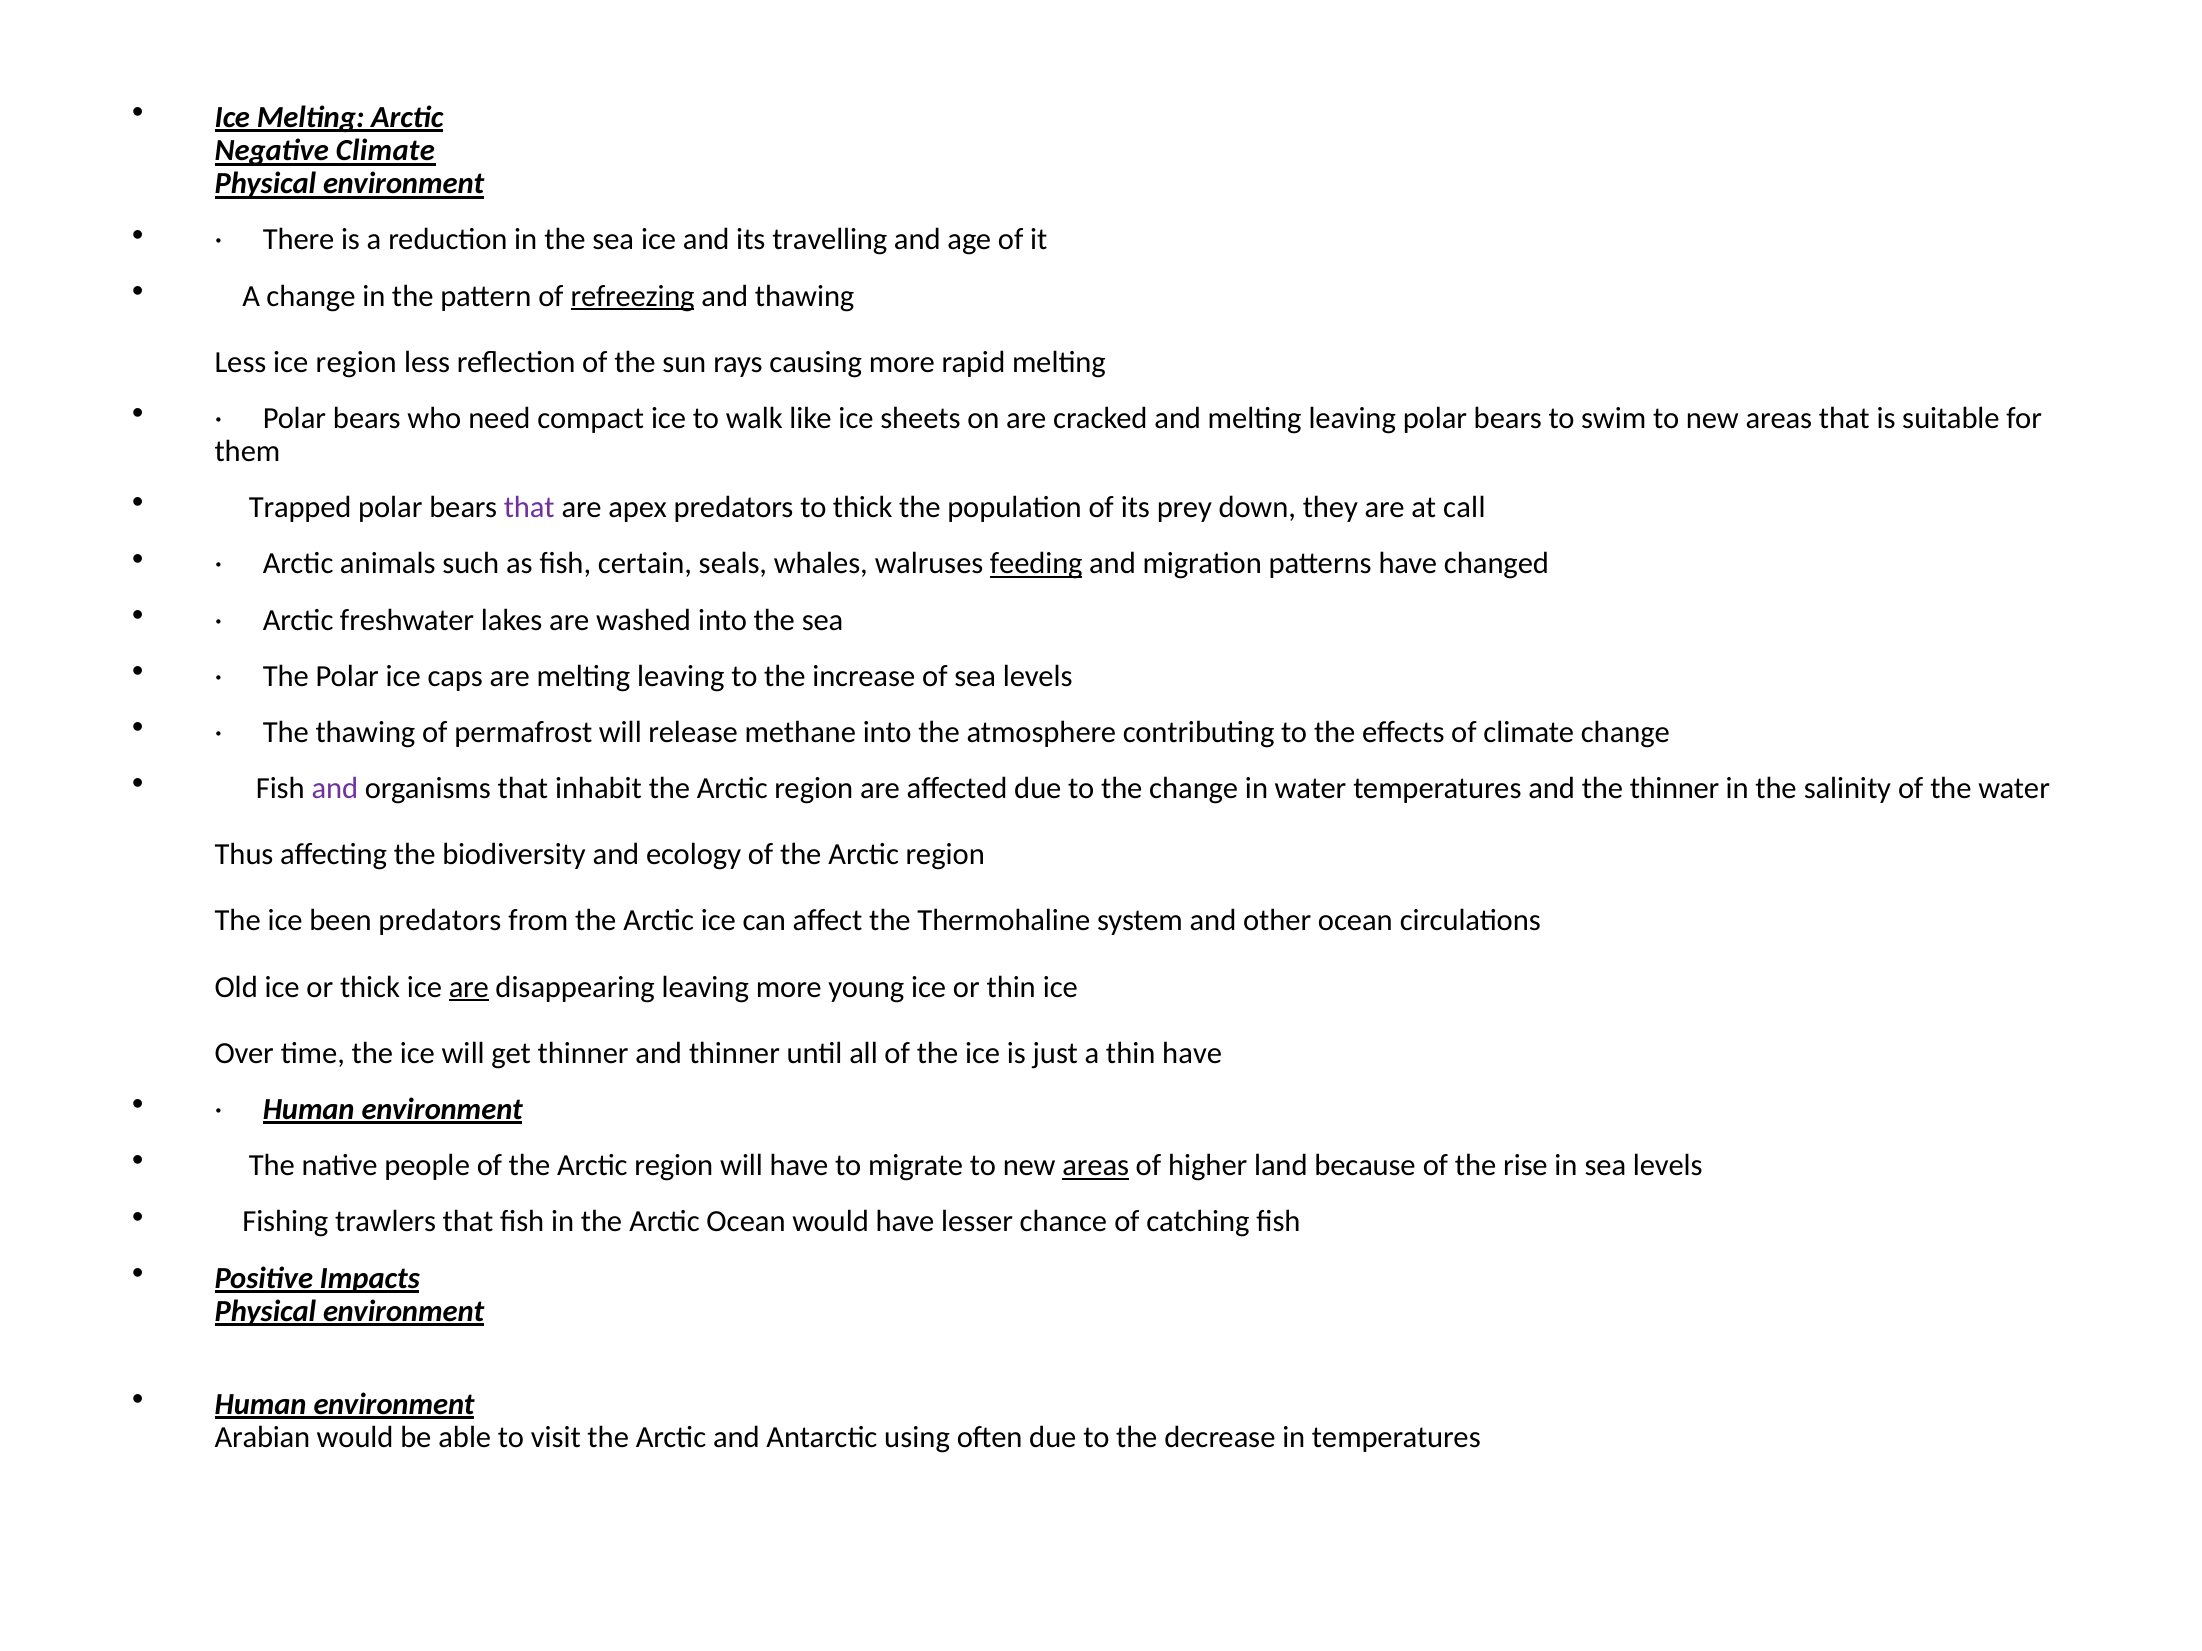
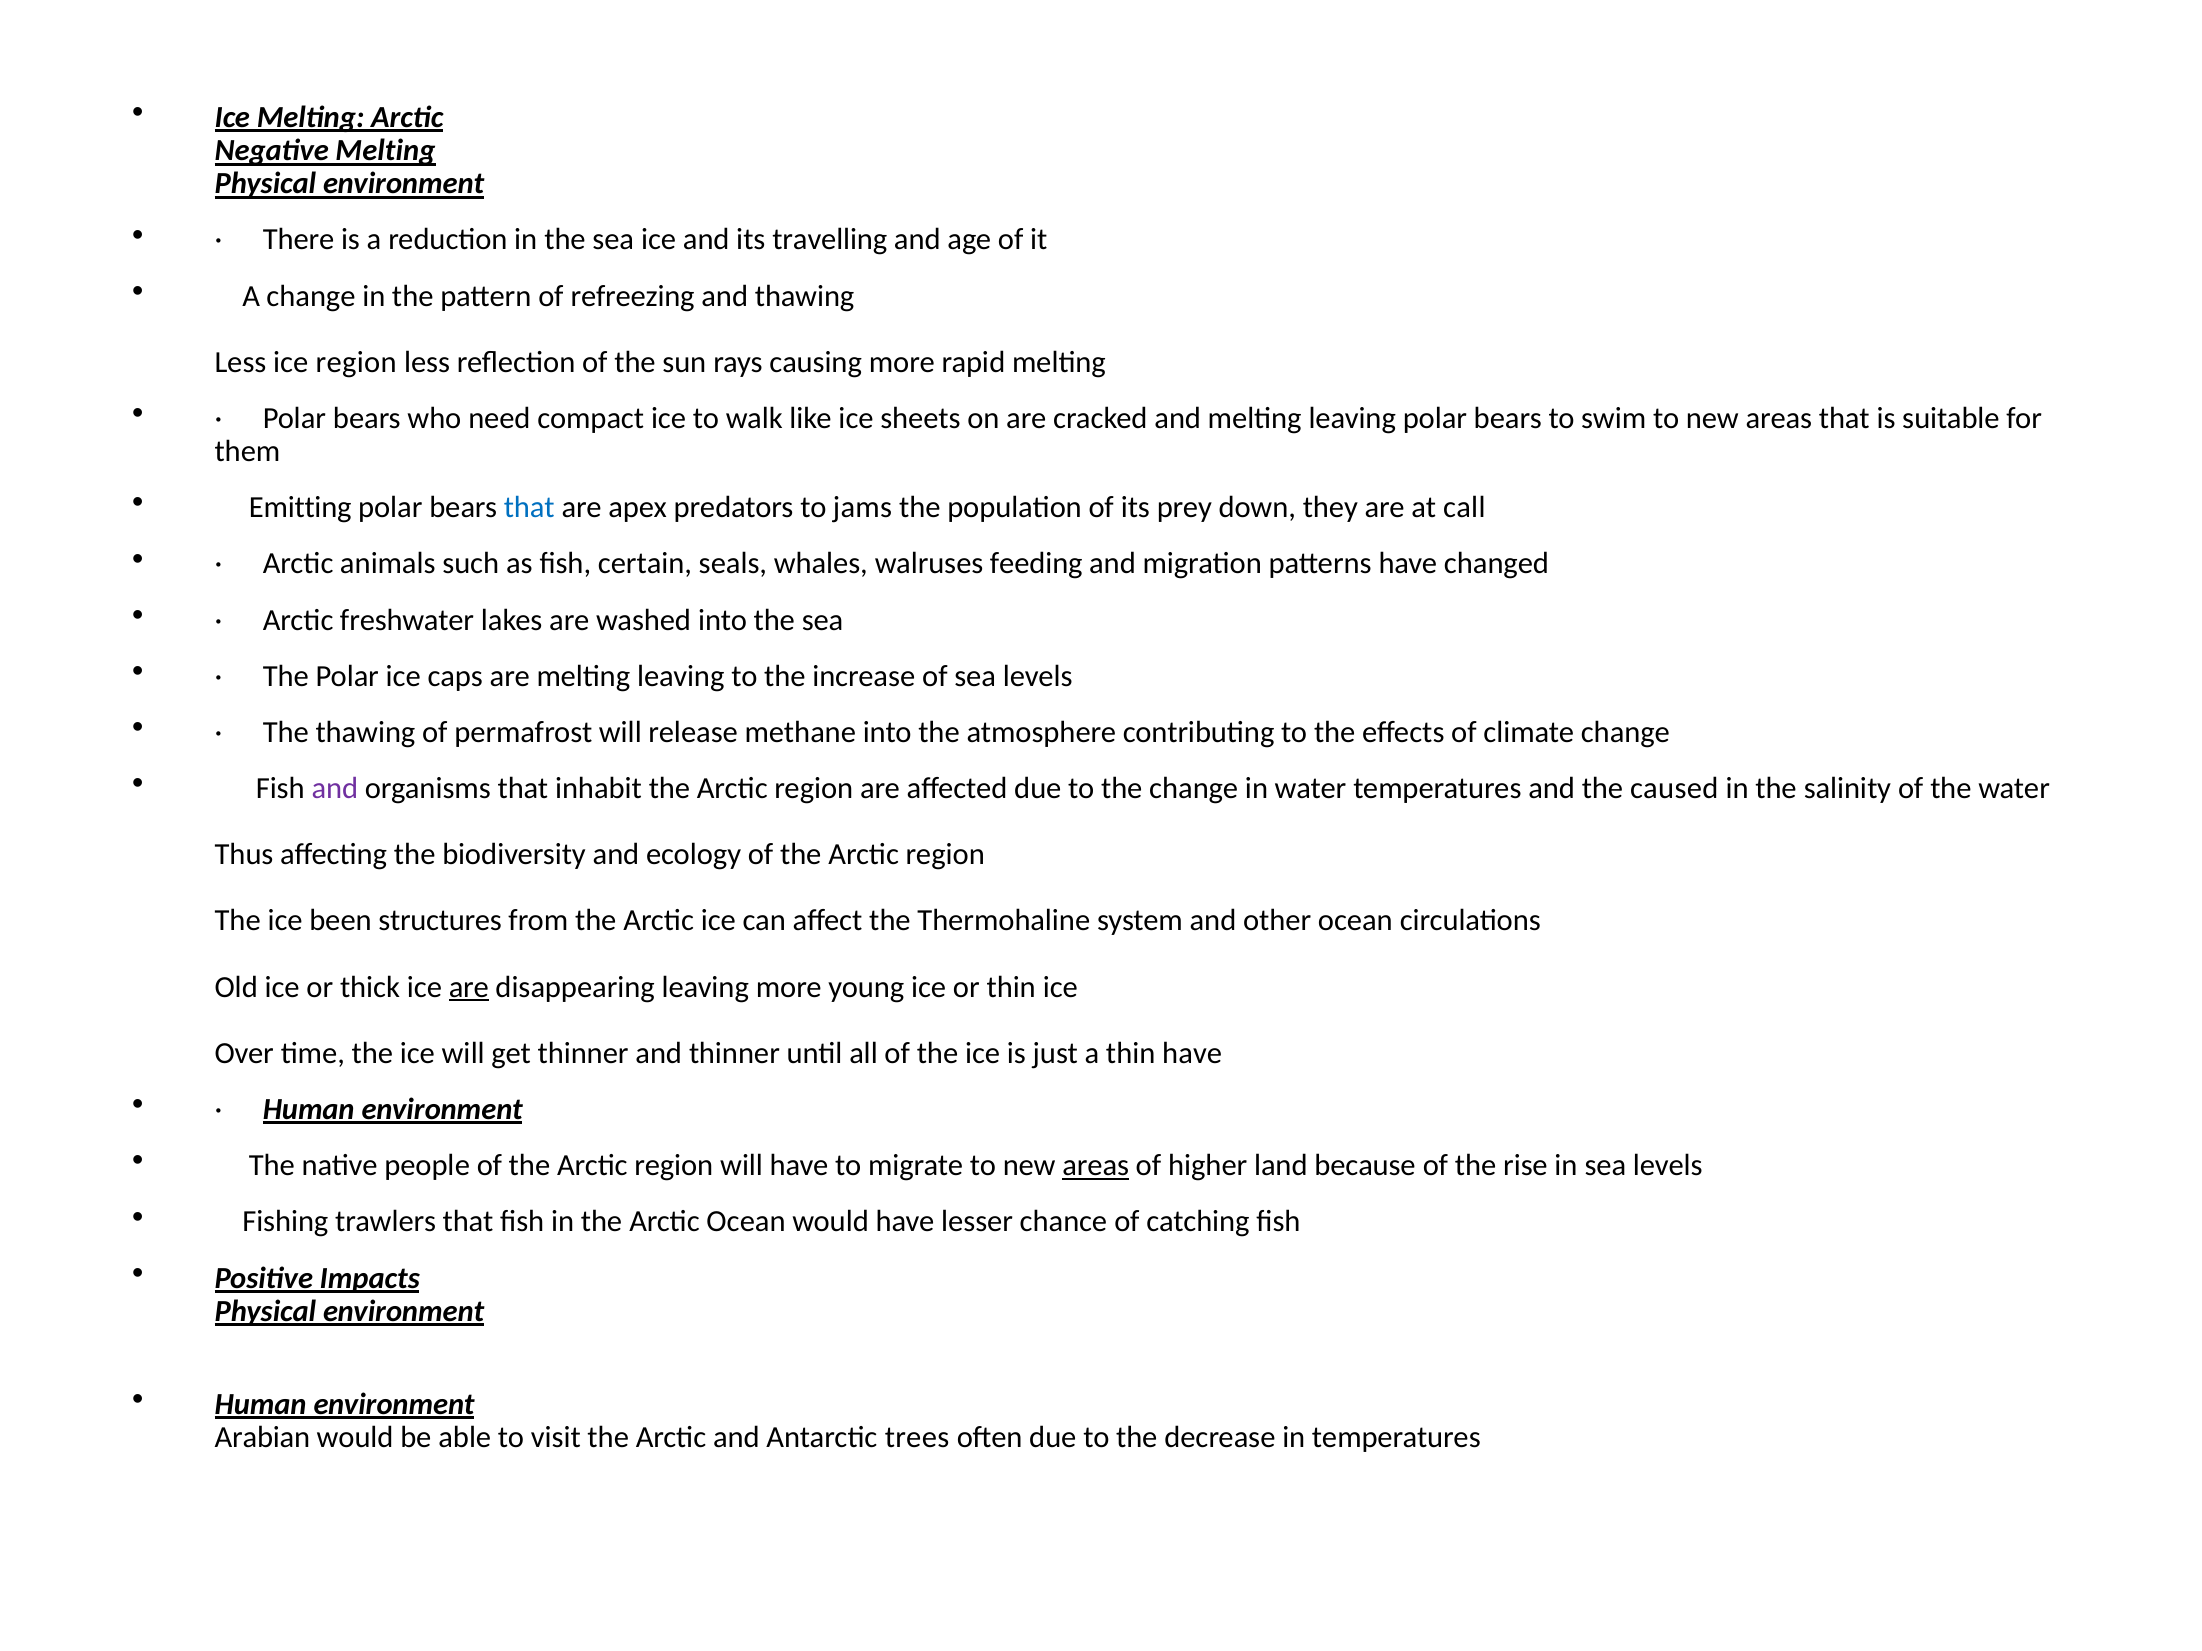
Negative Climate: Climate -> Melting (386, 151)
refreezing underline: present -> none (633, 296)
Trapped: Trapped -> Emitting (300, 508)
that colour: purple -> blue (529, 508)
to thick: thick -> jams (863, 508)
feeding underline: present -> none (1036, 564)
the thinner: thinner -> caused (1674, 789)
been predators: predators -> structures (440, 921)
using: using -> trees (917, 1437)
